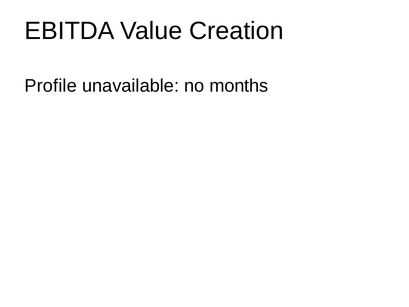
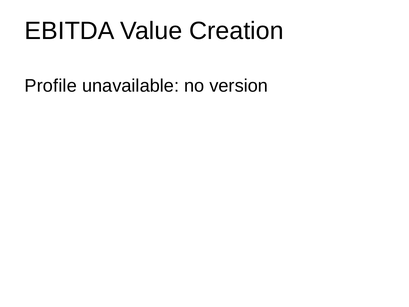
months: months -> version (239, 86)
